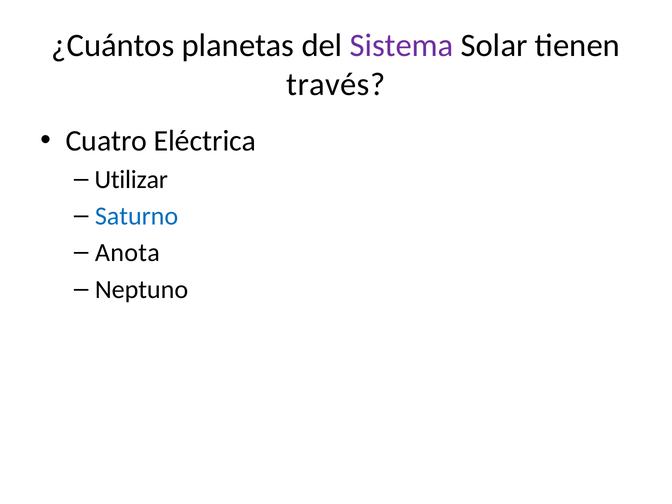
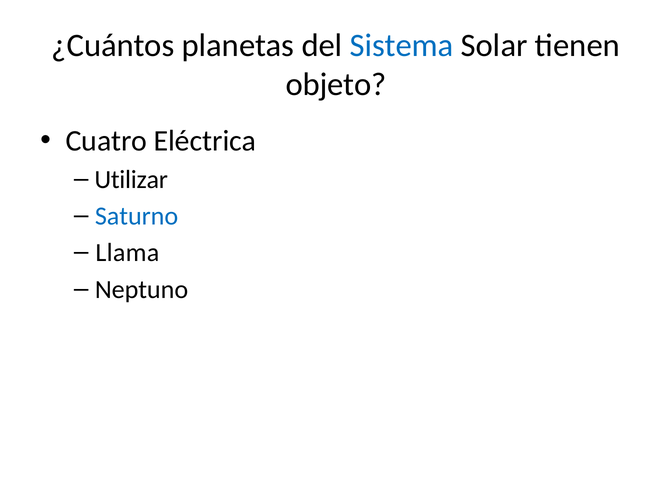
Sistema colour: purple -> blue (402, 45)
través: través -> objeto (336, 85)
Anota: Anota -> Llama (127, 253)
